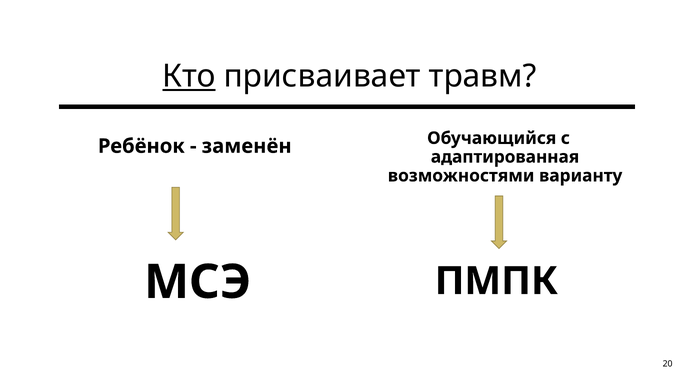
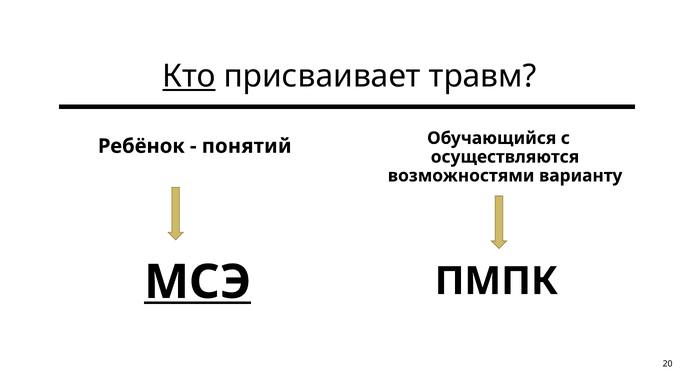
заменён: заменён -> понятий (247, 146)
адаптированная: адаптированная -> осуществляются (505, 157)
МСЭ underline: none -> present (198, 282)
